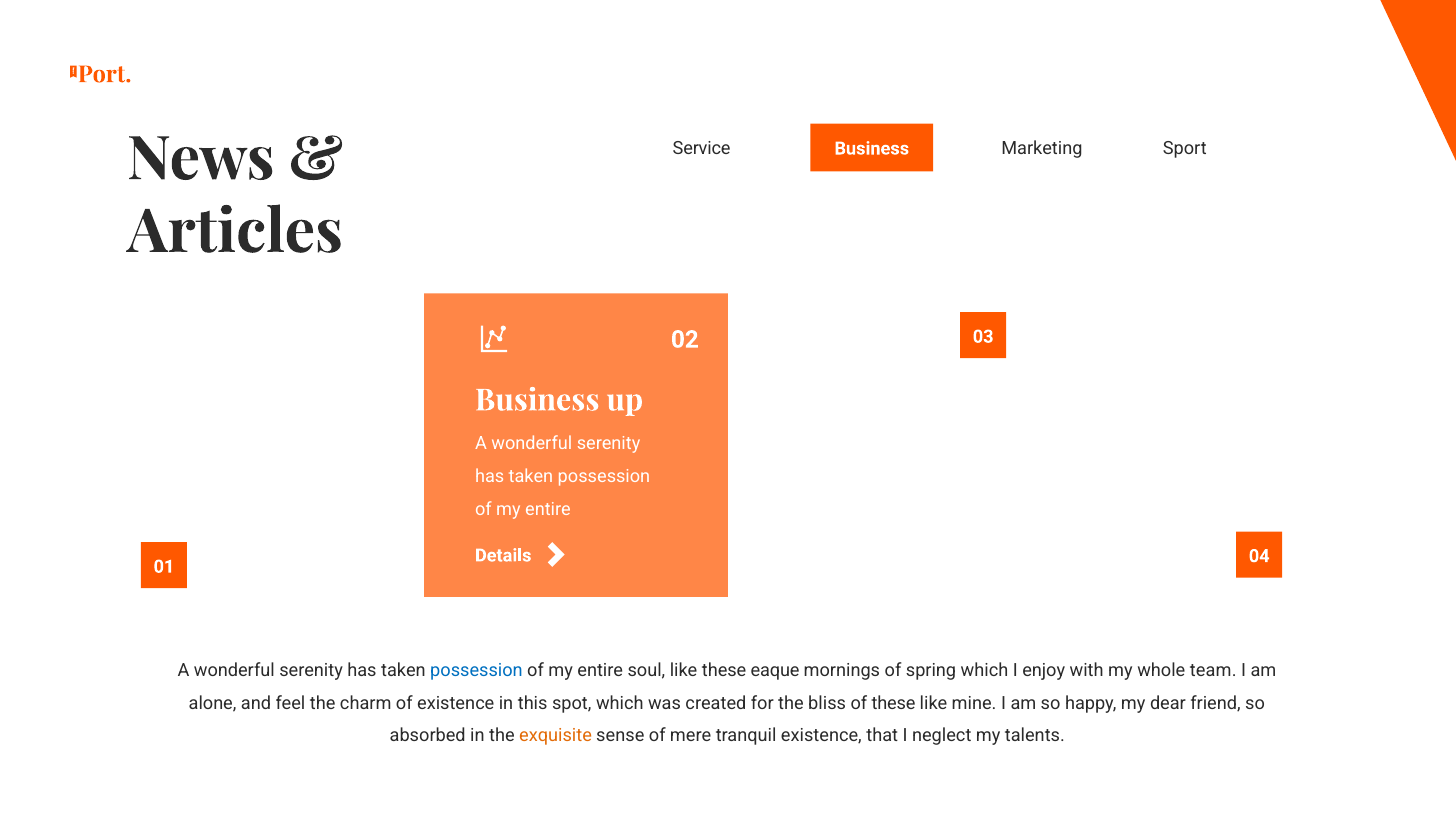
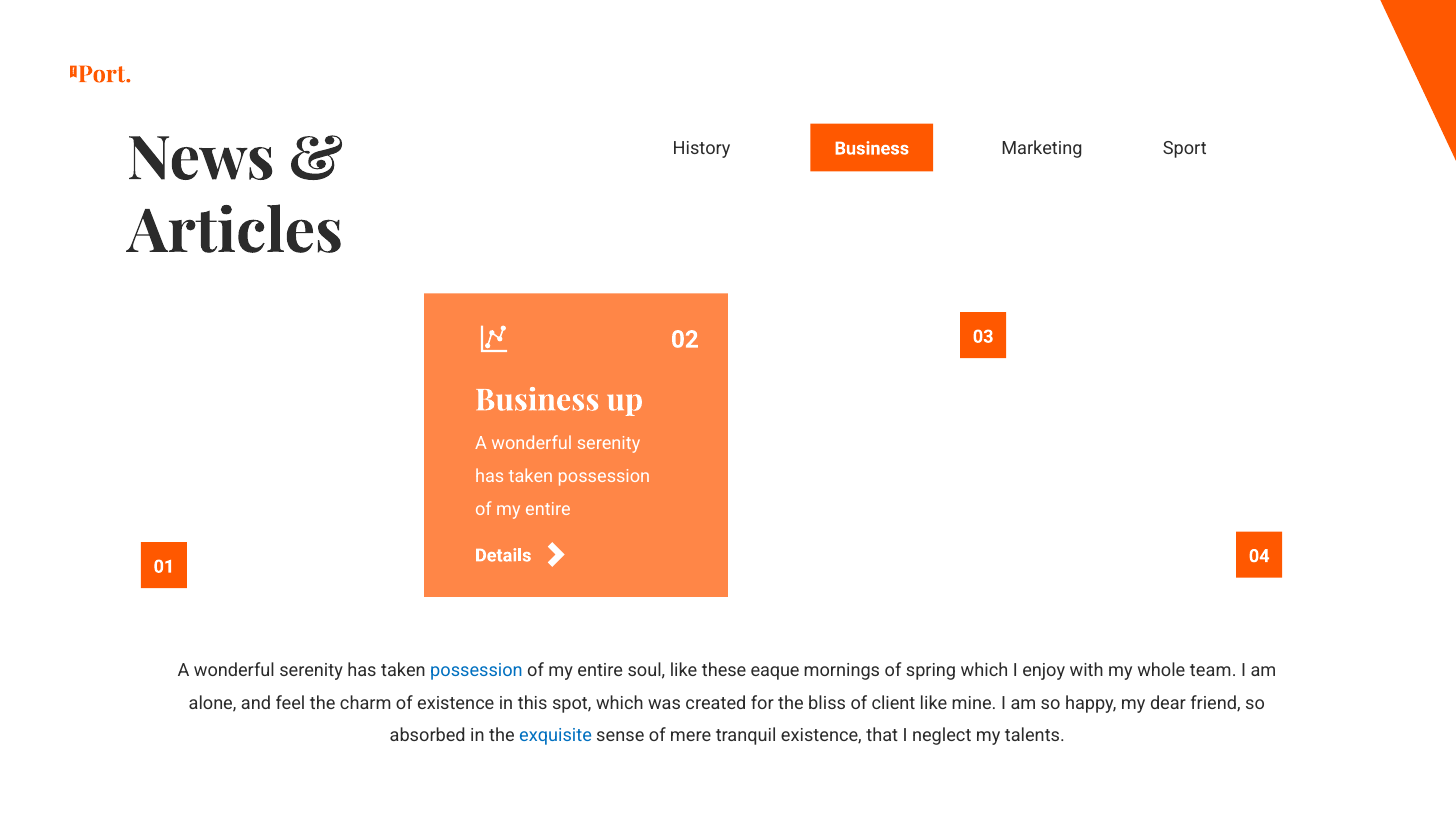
Service: Service -> History (702, 149)
of these: these -> client (893, 703)
exquisite colour: orange -> blue (556, 736)
